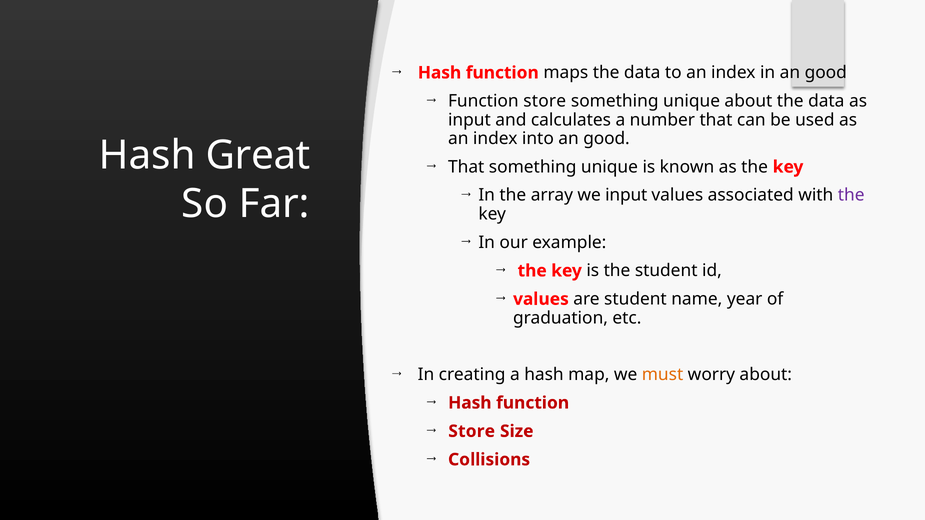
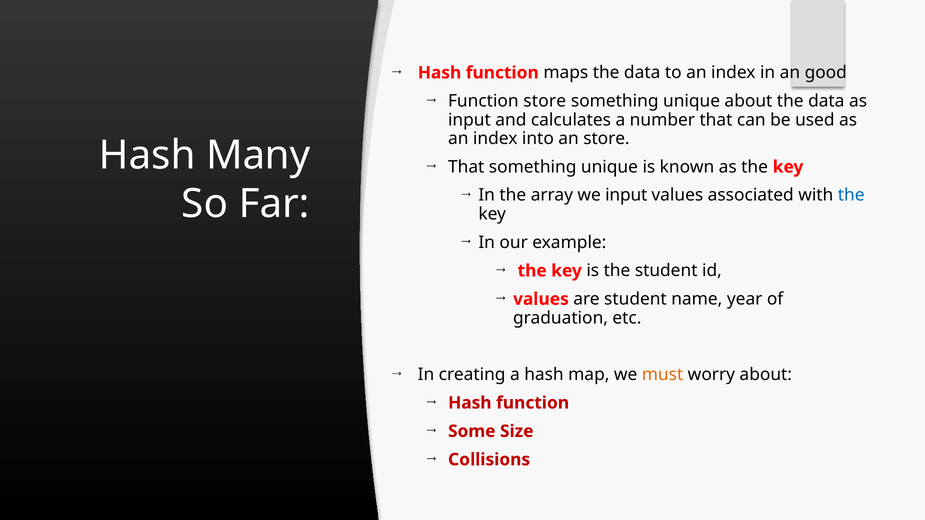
into an good: good -> store (606, 139)
Great: Great -> Many (258, 155)
the colour: purple -> blue (851, 195)
Store: Store -> Some (472, 431)
